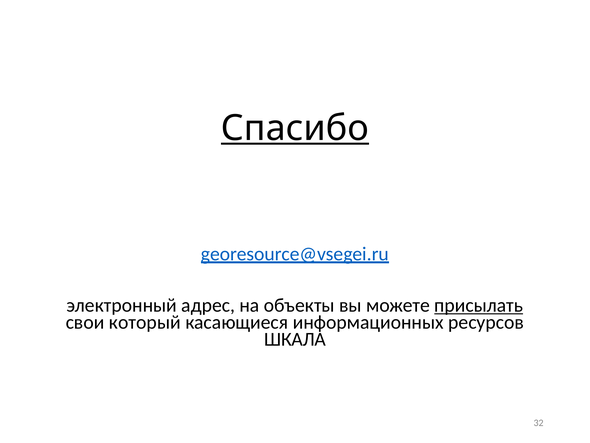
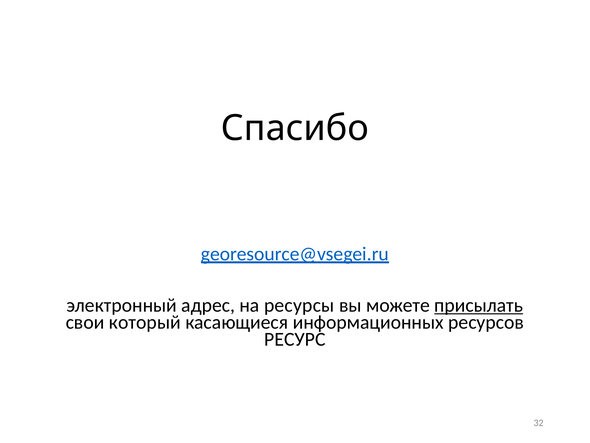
Спасибо underline: present -> none (295, 128)
объекты: объекты -> ресурсы (299, 305)
ШКАЛА: ШКАЛА -> РЕСУРС (295, 339)
